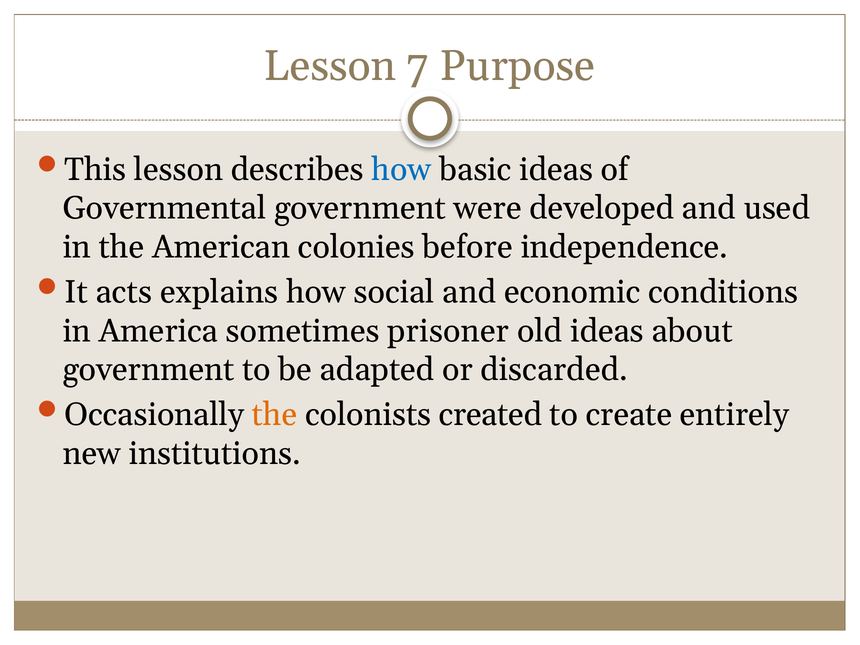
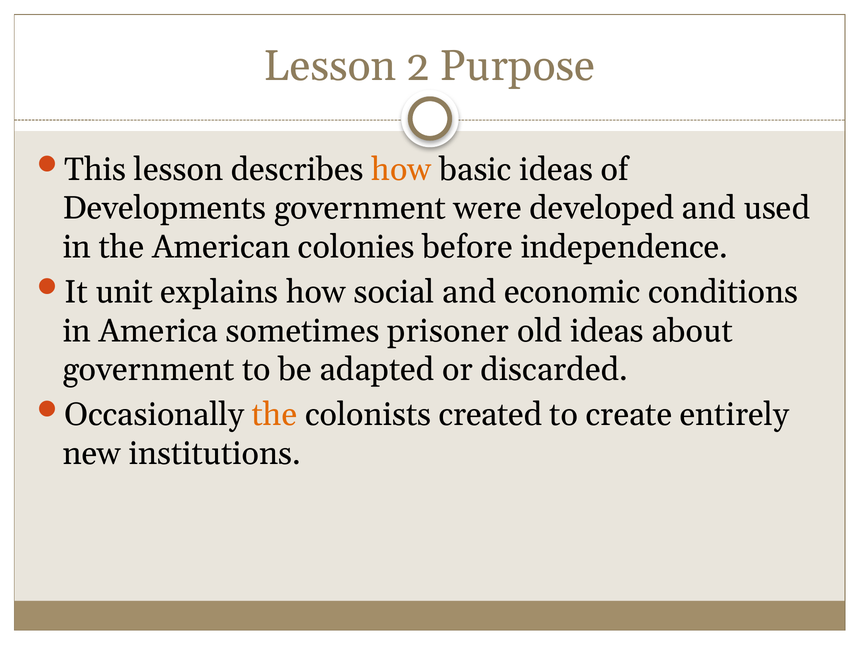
7: 7 -> 2 (418, 66)
how colour: blue -> orange (401, 169)
Governmental: Governmental -> Developments (164, 208)
acts: acts -> unit (124, 292)
